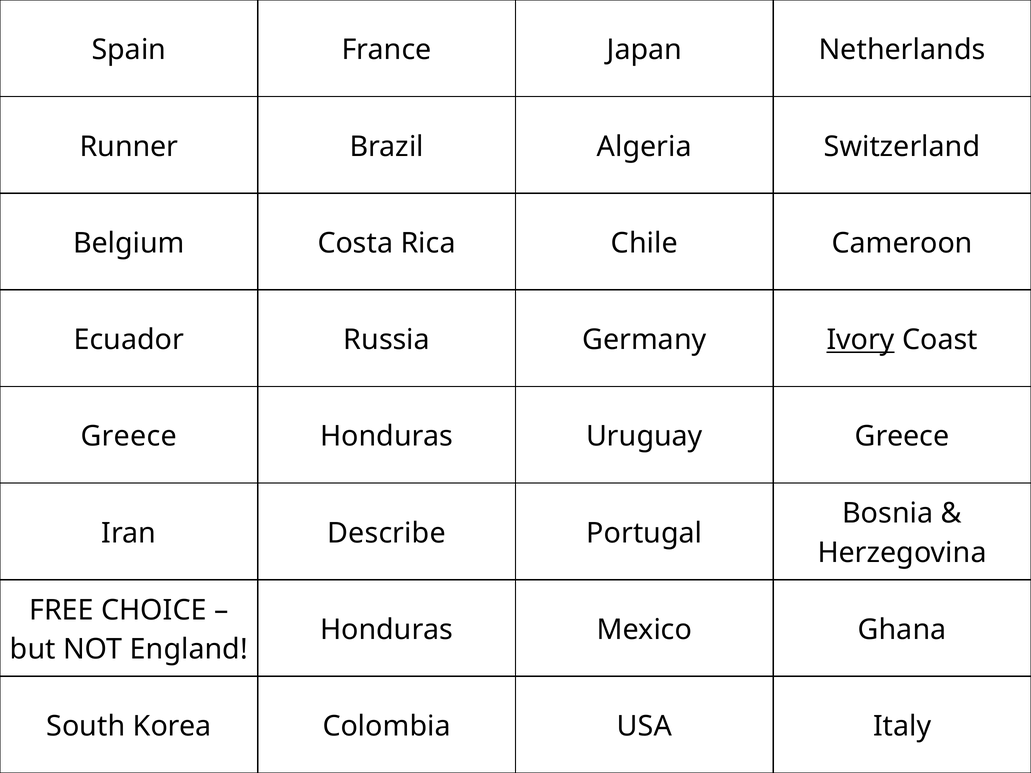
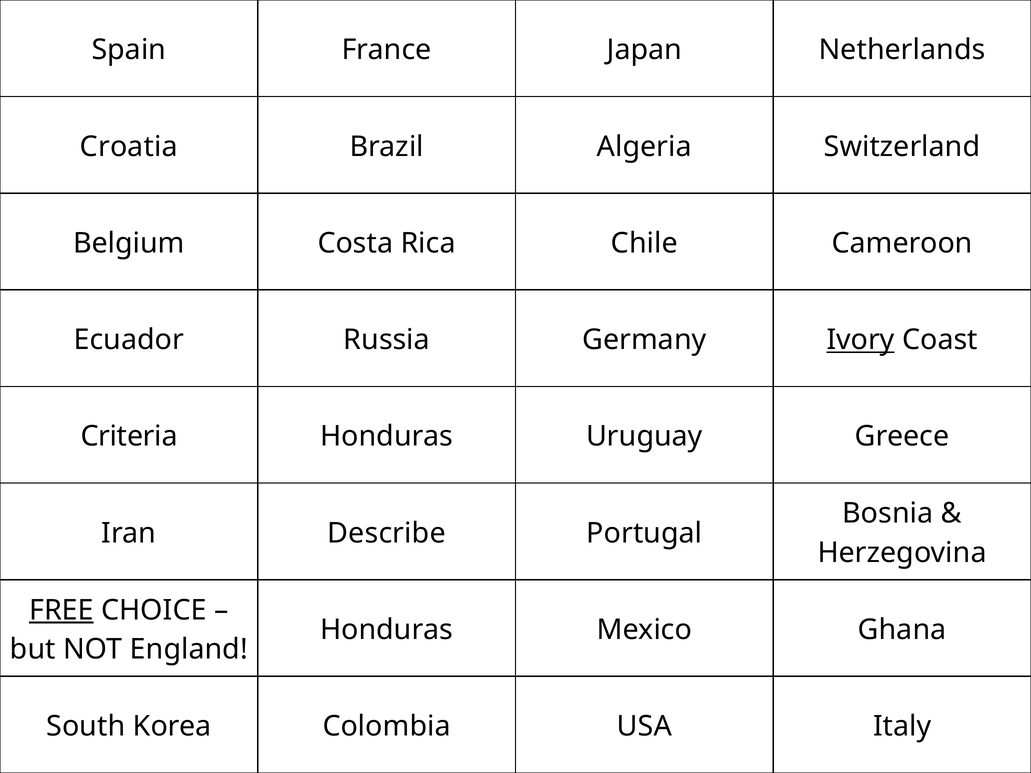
Runner: Runner -> Croatia (129, 147)
Greece: Greece -> Criteria (129, 437)
FREE underline: none -> present (61, 610)
